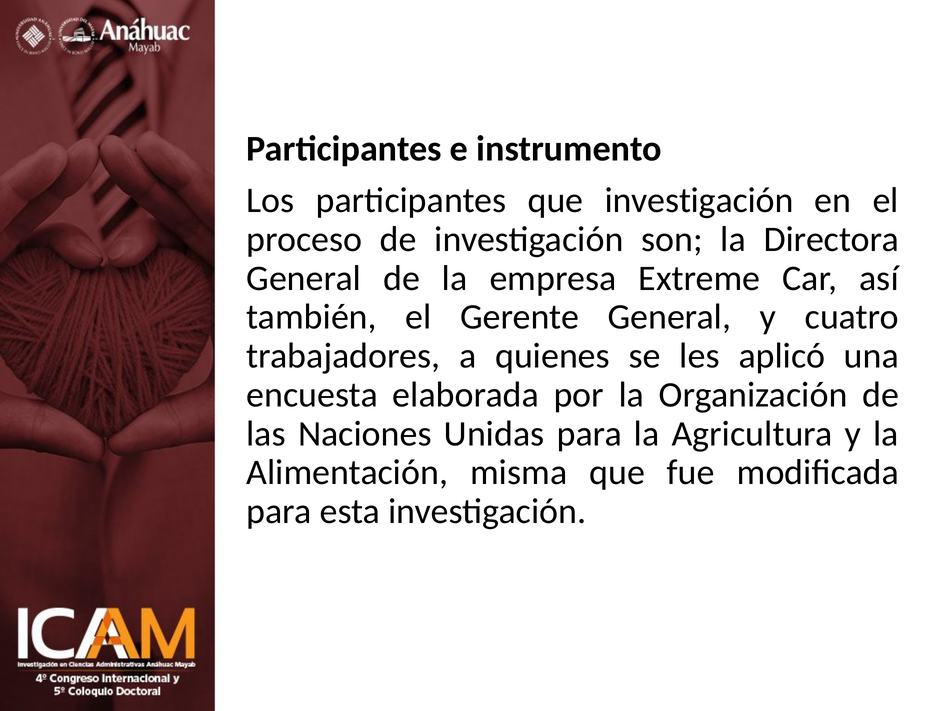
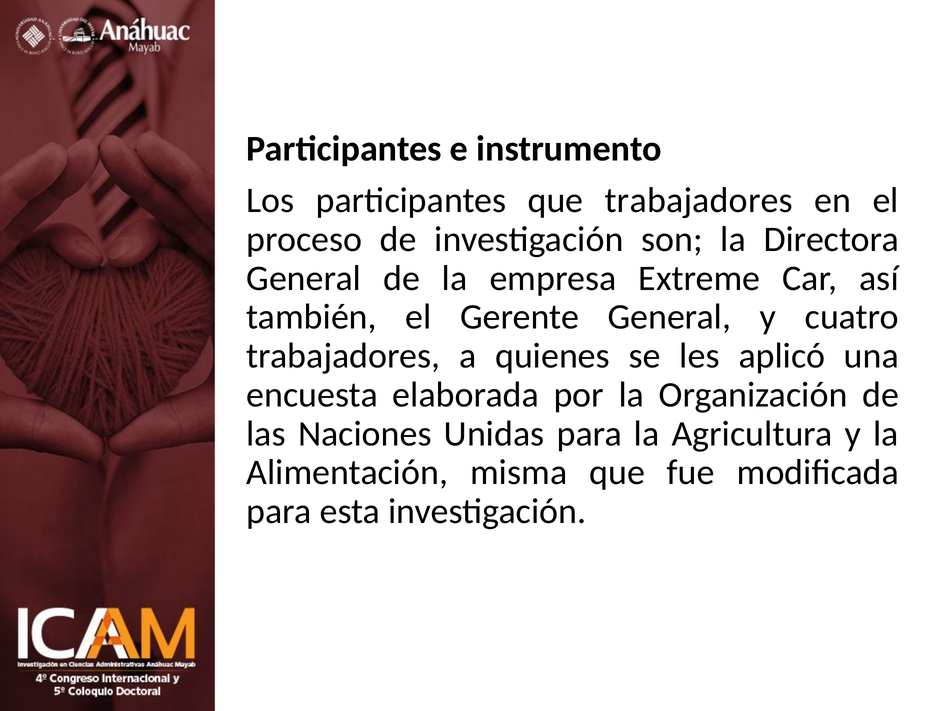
que investigación: investigación -> trabajadores (699, 201)
